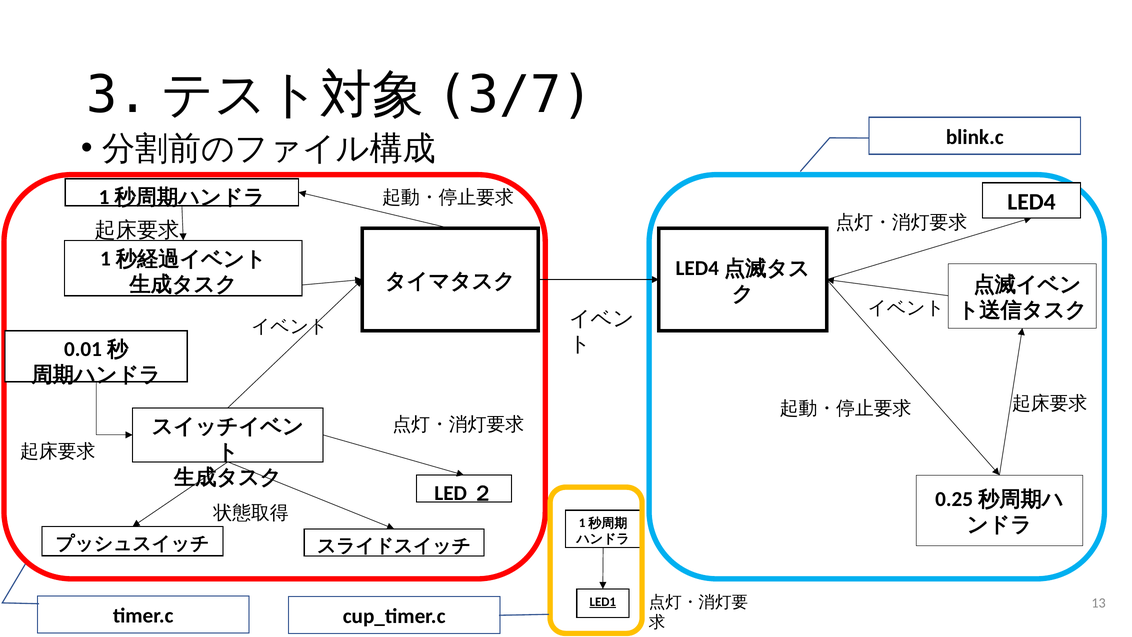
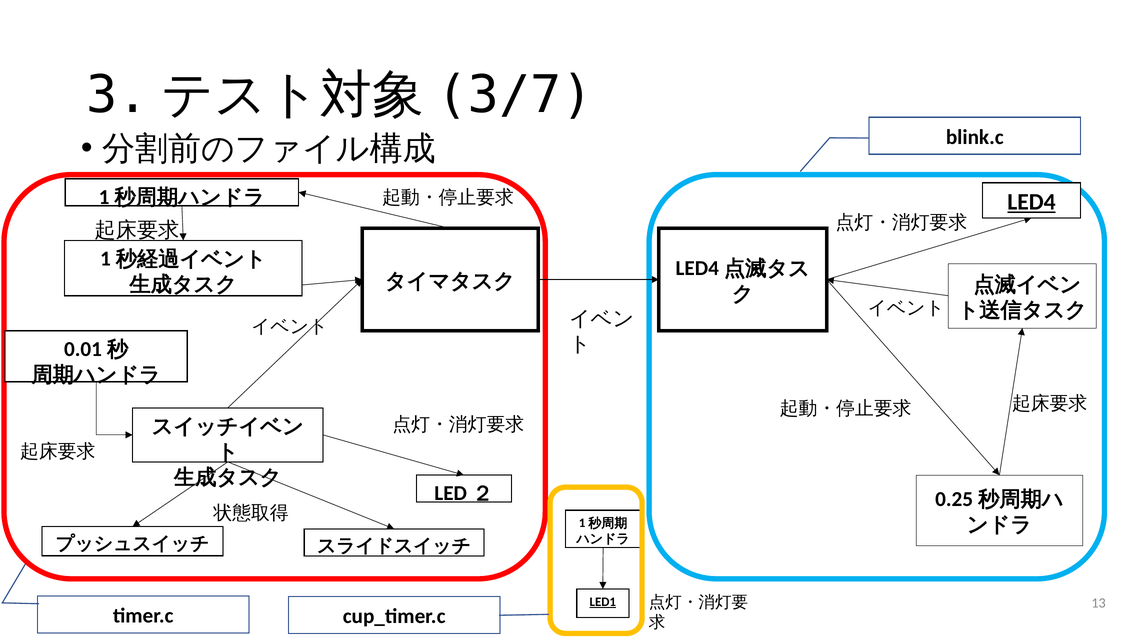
LED4 underline: none -> present (1032, 202)
